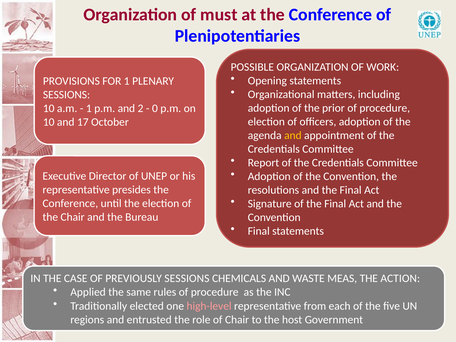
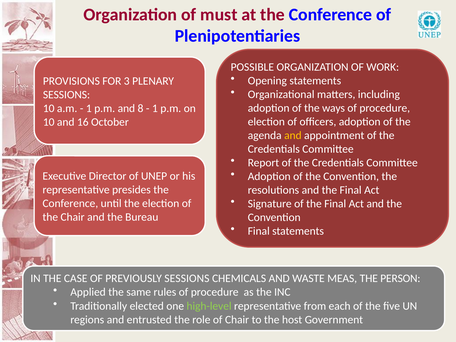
FOR 1: 1 -> 3 (127, 81)
prior: prior -> ways (334, 108)
2: 2 -> 8 (141, 108)
0: 0 -> 1 (155, 108)
17: 17 -> 16 (83, 122)
ACTION: ACTION -> PERSON (400, 279)
high-level colour: pink -> light green (209, 306)
